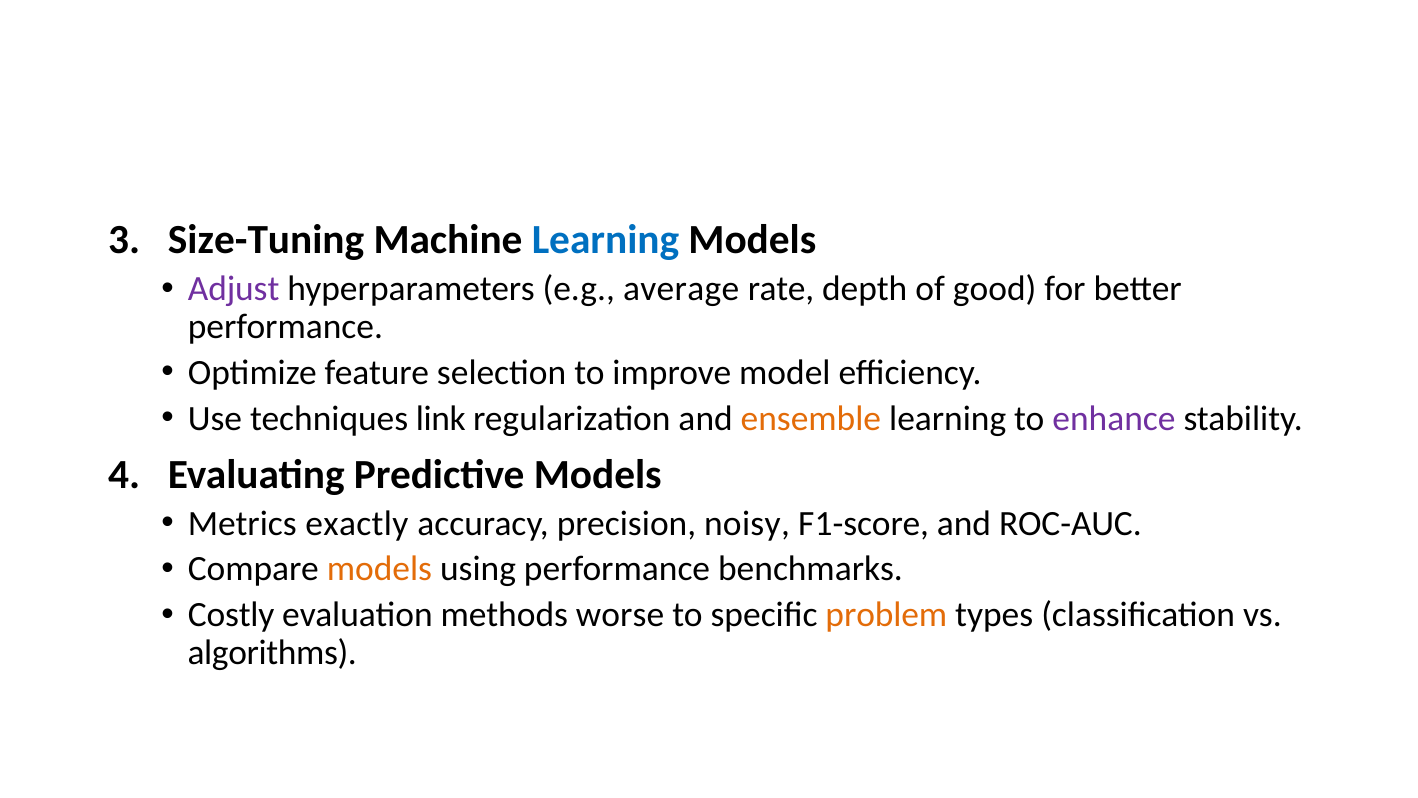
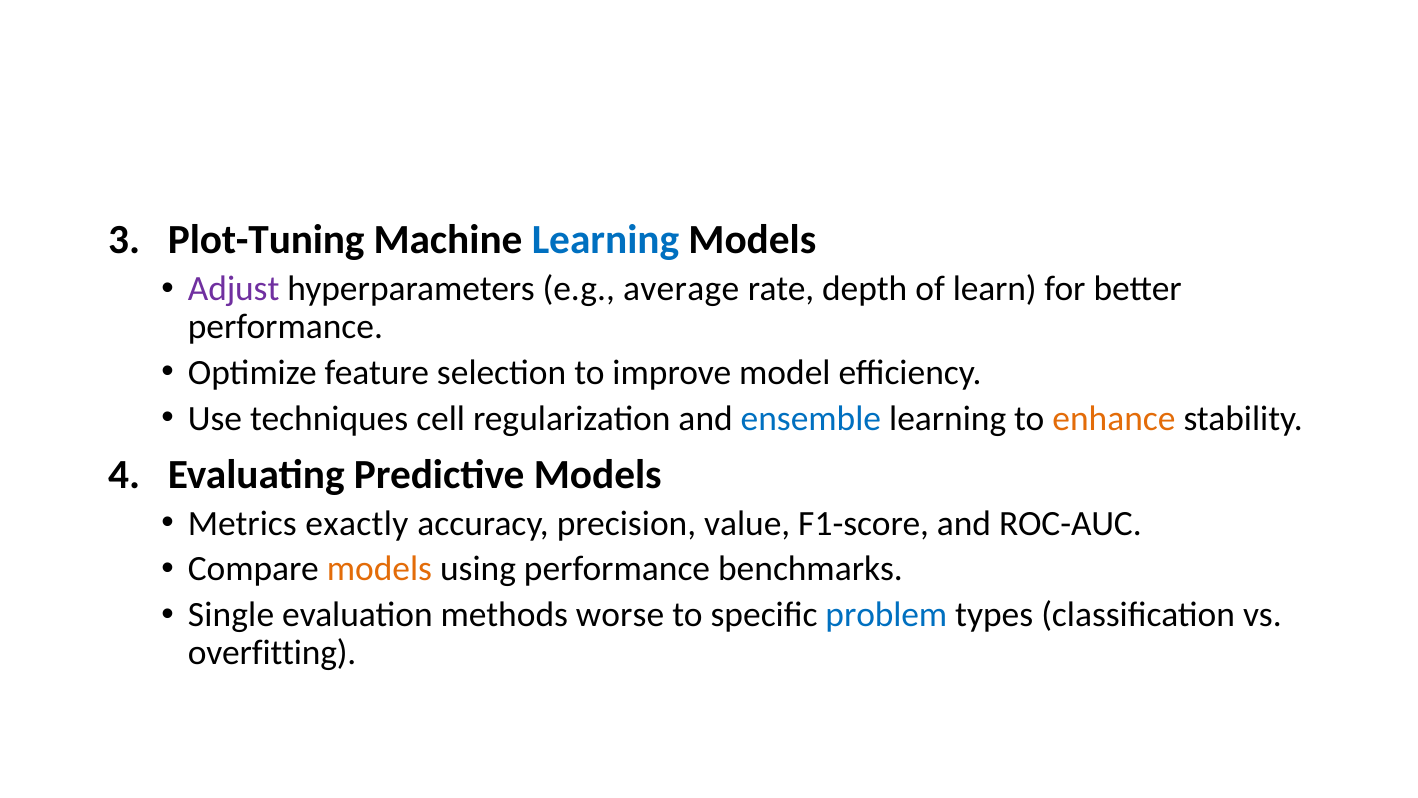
Size-Tuning: Size-Tuning -> Plot-Tuning (266, 240)
good: good -> learn (995, 289)
link: link -> cell (441, 418)
ensemble colour: orange -> blue (811, 418)
enhance colour: purple -> orange (1114, 418)
noisy: noisy -> value (747, 523)
Costly: Costly -> Single (231, 615)
problem colour: orange -> blue (886, 615)
algorithms: algorithms -> overfitting (272, 653)
